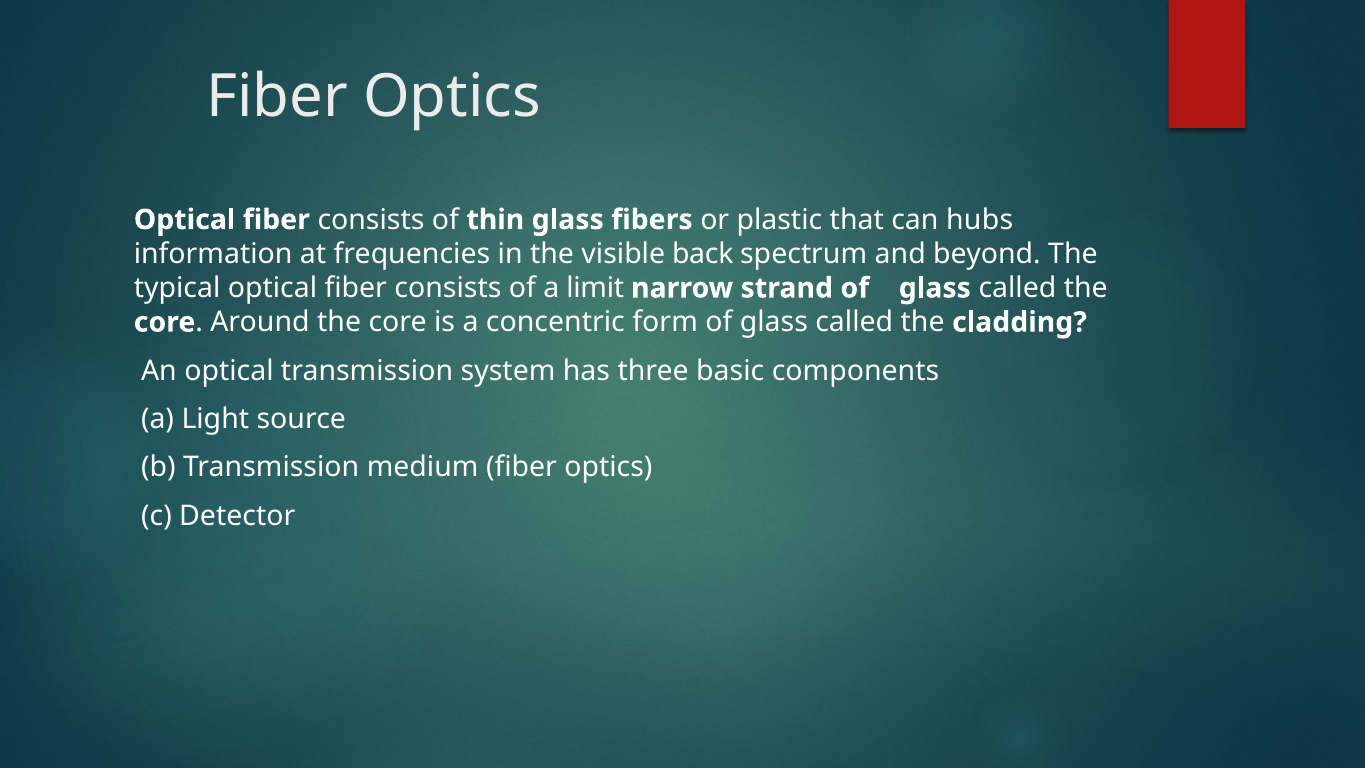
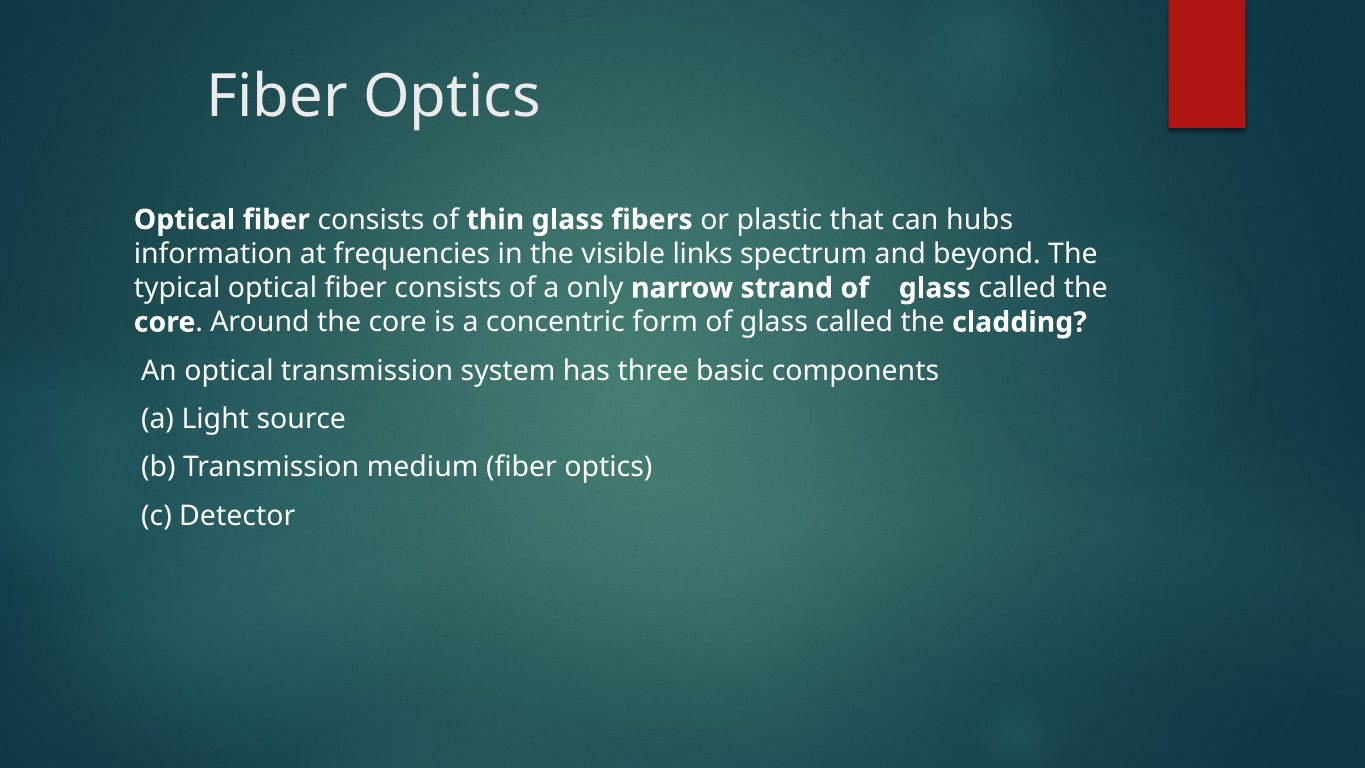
back: back -> links (703, 254)
limit: limit -> only (595, 288)
